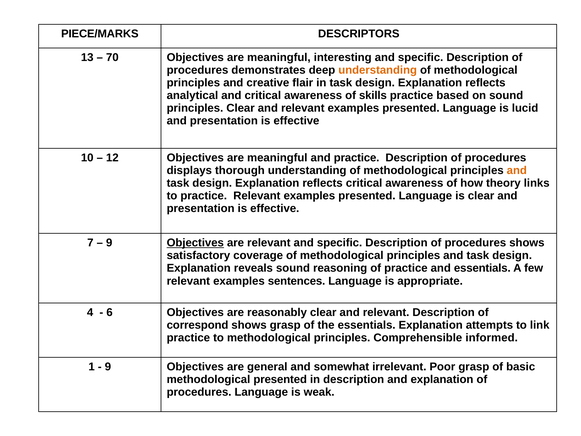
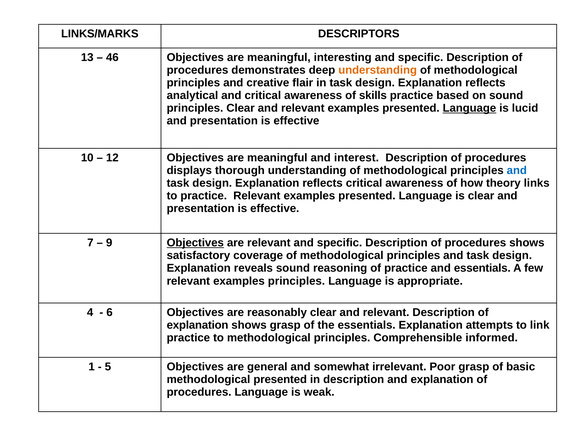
PIECE/MARKS: PIECE/MARKS -> LINKS/MARKS (100, 34)
70: 70 -> 46 (112, 57)
Language underline: none -> present (469, 108)
and practice: practice -> interest (356, 158)
and colour: orange -> blue (517, 170)
examples sentences: sentences -> principles (296, 281)
correspond: correspond -> explanation (198, 325)
9: 9 -> 5 (108, 367)
